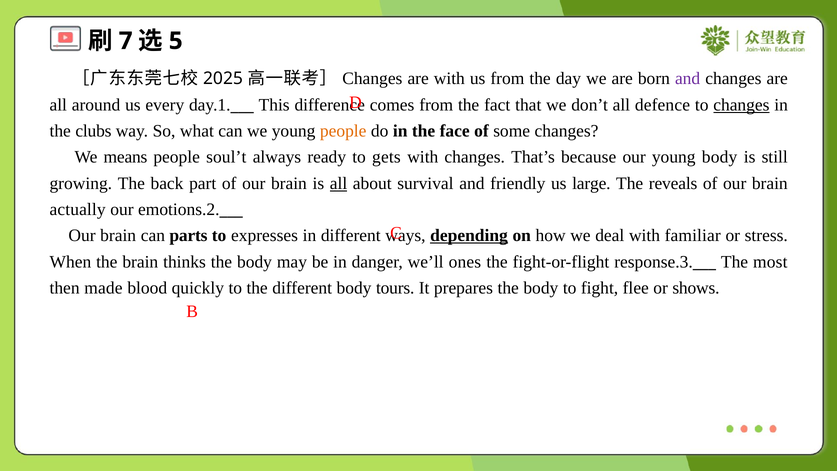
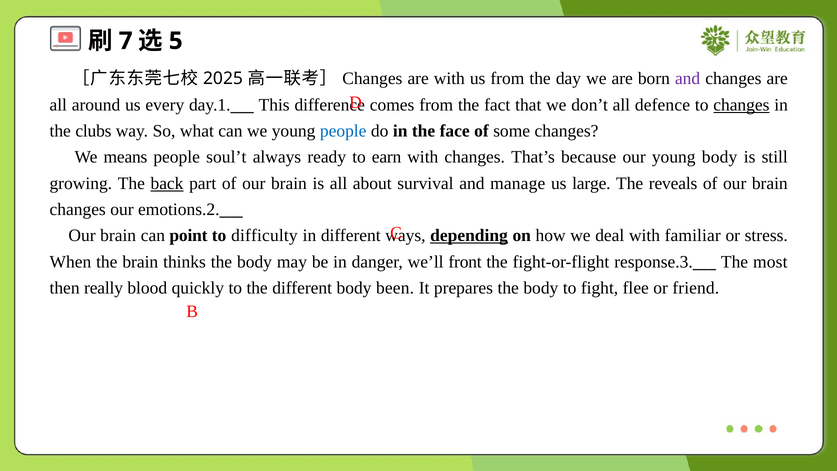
people colour: orange -> blue (343, 131)
gets: gets -> earn (387, 157)
back underline: none -> present (167, 183)
all underline: present -> none (339, 183)
friendly: friendly -> manage (518, 183)
actually: actually -> changes (78, 209)
parts: parts -> point (188, 236)
expresses: expresses -> difficulty (264, 236)
ones: ones -> front (465, 262)
made: made -> really (104, 288)
tours: tours -> been (395, 288)
shows: shows -> friend (696, 288)
